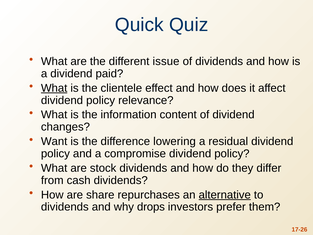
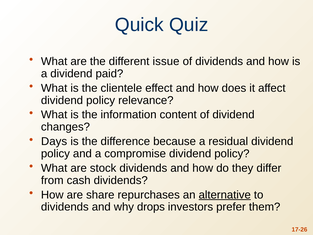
What underline: present -> none (54, 88)
Want: Want -> Days (54, 141)
lowering: lowering -> because (175, 141)
